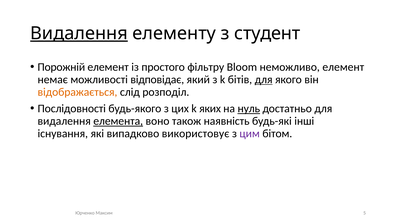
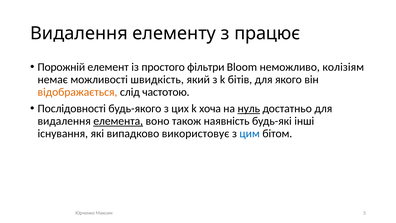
Видалення underline: present -> none (79, 33)
студент: студент -> працює (267, 33)
фільтру: фільтру -> фільтри (206, 67)
неможливо елемент: елемент -> колізіям (343, 67)
відповідає: відповідає -> швидкість (157, 79)
для underline: present -> none (264, 79)
розподіл: розподіл -> частотою (166, 92)
яких: яких -> хоча (210, 109)
цим colour: purple -> blue (250, 133)
